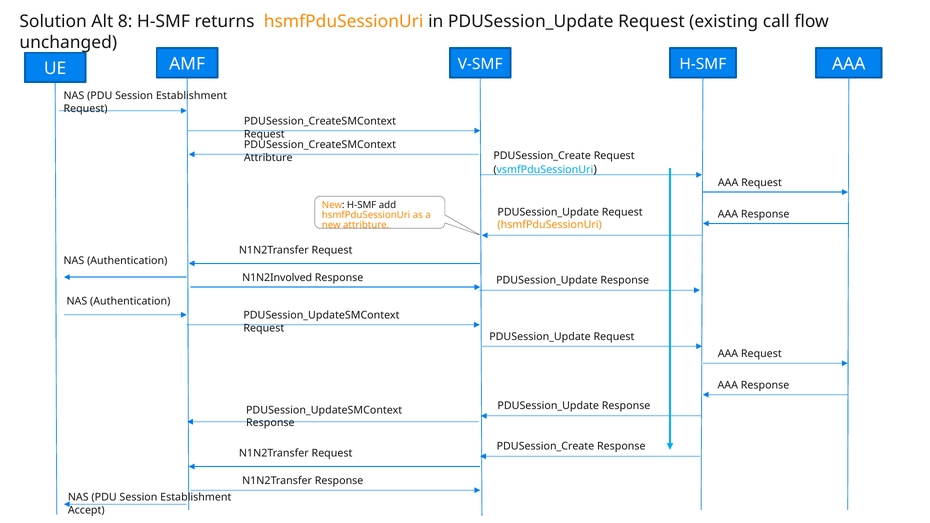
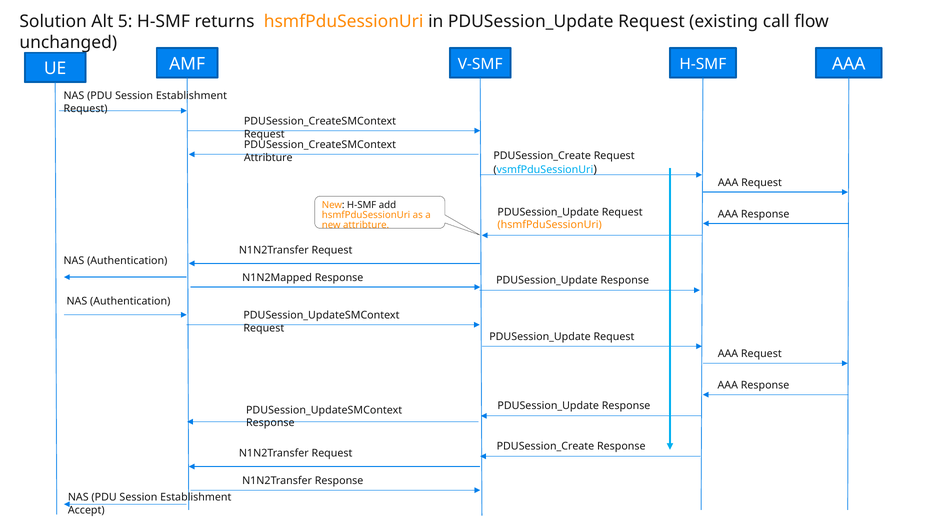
8: 8 -> 5 (125, 21)
N1N2Involved: N1N2Involved -> N1N2Mapped (277, 278)
